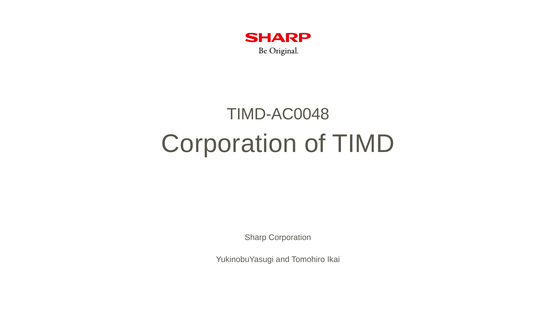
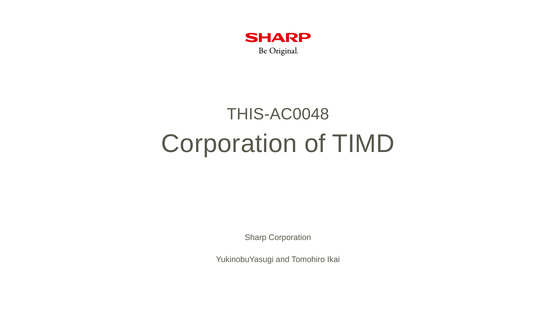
TIMD-AC0048: TIMD-AC0048 -> THIS-AC0048 (278, 114)
